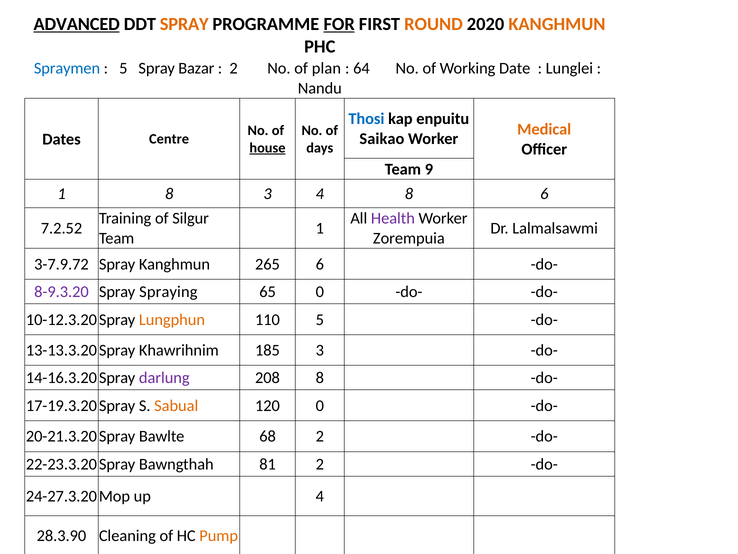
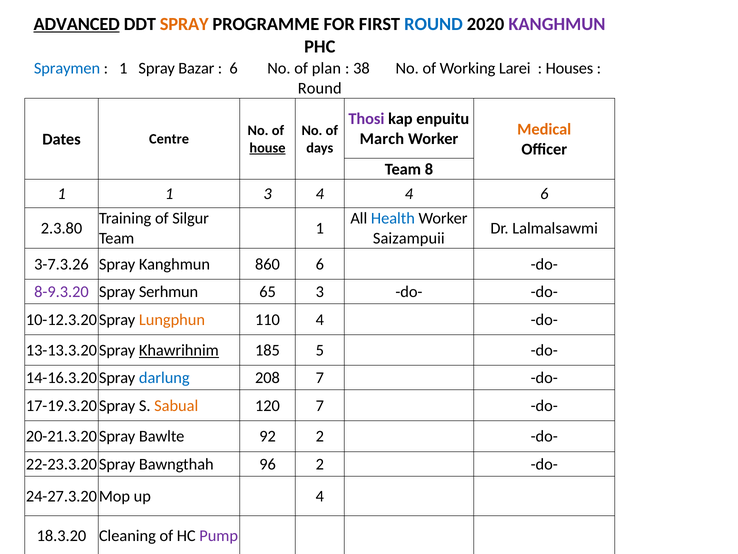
FOR underline: present -> none (339, 24)
ROUND colour: orange -> blue (433, 24)
KANGHMUN colour: orange -> purple (557, 24)
5: 5 -> 1 (123, 68)
2: 2 -> 6 (234, 68)
64: 64 -> 38 (361, 68)
Date: Date -> Larei (515, 68)
Lunglei: Lunglei -> Houses (569, 68)
Nandu: Nandu -> Round (320, 88)
Thosi colour: blue -> purple (366, 119)
Saikao: Saikao -> March (382, 139)
9: 9 -> 8 (429, 169)
1 8: 8 -> 1 (169, 194)
4 8: 8 -> 4 (409, 194)
Health colour: purple -> blue (393, 218)
7.2.52: 7.2.52 -> 2.3.80 (62, 228)
Zorempuia: Zorempuia -> Saizampuii (409, 238)
3-7.9.72: 3-7.9.72 -> 3-7.3.26 (61, 264)
265: 265 -> 860 (267, 264)
Spraying: Spraying -> Serhmun (169, 292)
65 0: 0 -> 3 (320, 292)
110 5: 5 -> 4 (320, 319)
Khawrihnim underline: none -> present (179, 350)
185 3: 3 -> 5 (320, 350)
darlung colour: purple -> blue (164, 378)
208 8: 8 -> 7 (320, 378)
120 0: 0 -> 7 (320, 405)
68: 68 -> 92 (268, 436)
81: 81 -> 96 (268, 464)
28.3.90: 28.3.90 -> 18.3.20 (61, 535)
Pump colour: orange -> purple (219, 535)
